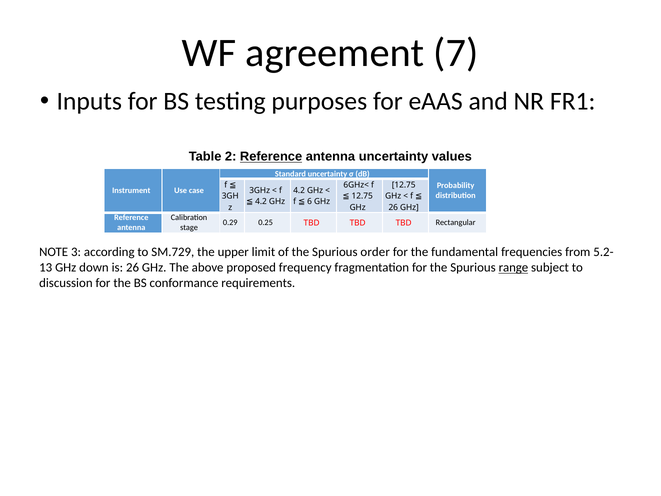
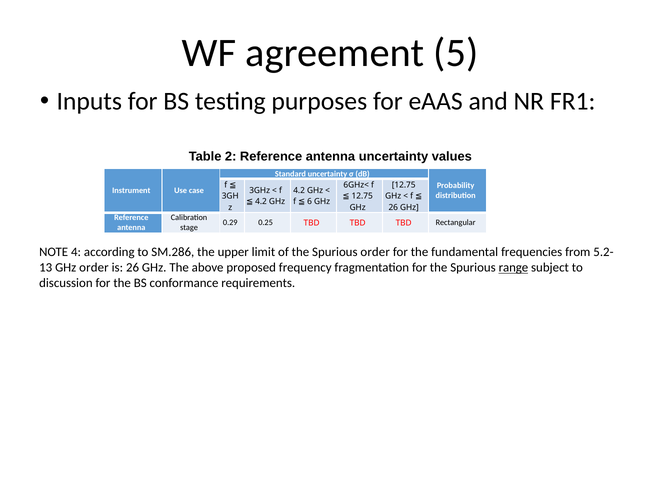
7: 7 -> 5 (456, 53)
Reference underline: present -> none (271, 157)
3: 3 -> 4 (76, 252)
SM.729: SM.729 -> SM.286 (173, 252)
GHz down: down -> order (94, 268)
